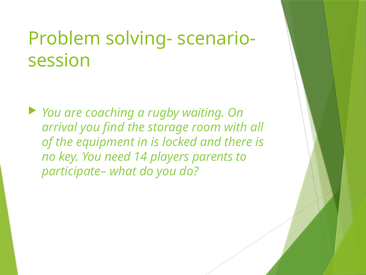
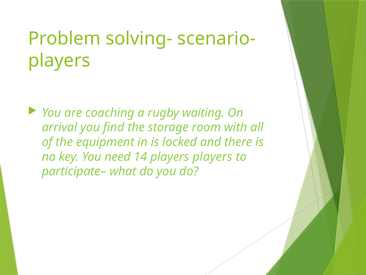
session: session -> players (59, 60)
players parents: parents -> players (212, 156)
